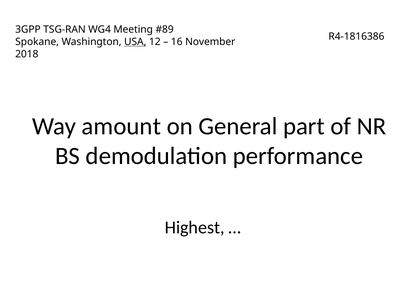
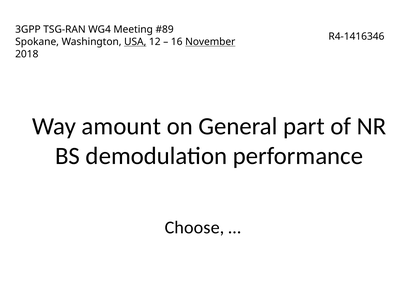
R4-1816386: R4-1816386 -> R4-1416346 (356, 36)
November underline: none -> present (210, 42)
Highest: Highest -> Choose (195, 227)
